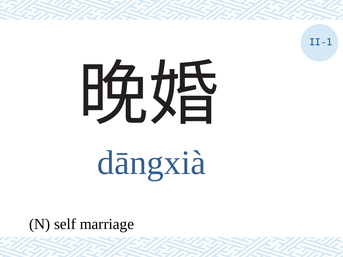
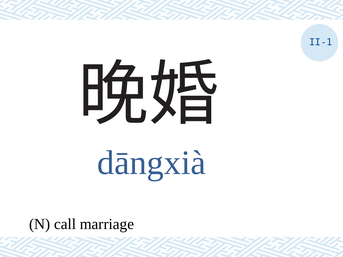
self: self -> call (65, 224)
